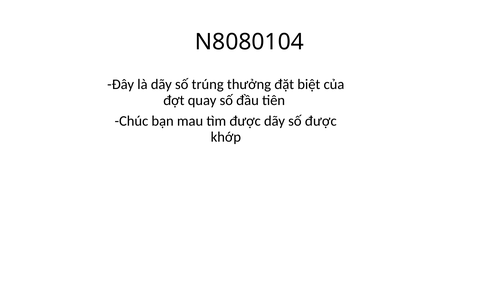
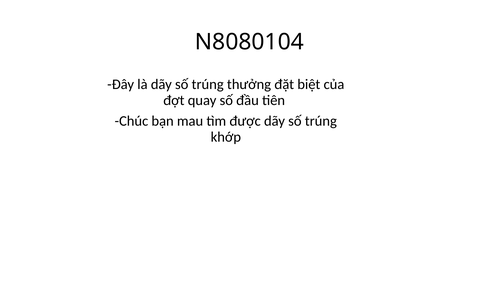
được dãy số được: được -> trúng (321, 121)
